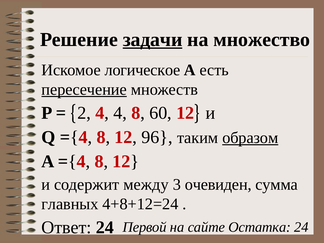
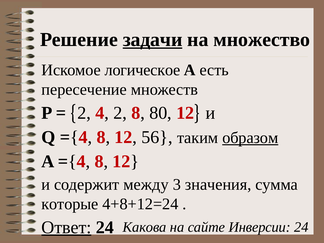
пересечение underline: present -> none (84, 90)
4 4: 4 -> 2 (120, 113)
60: 60 -> 80 (161, 113)
96: 96 -> 56 (157, 137)
очевиден: очевиден -> значения (218, 185)
главных: главных -> которые (70, 204)
Ответ underline: none -> present (66, 227)
Первой: Первой -> Какова (145, 227)
Остатка: Остатка -> Инверсии (260, 227)
